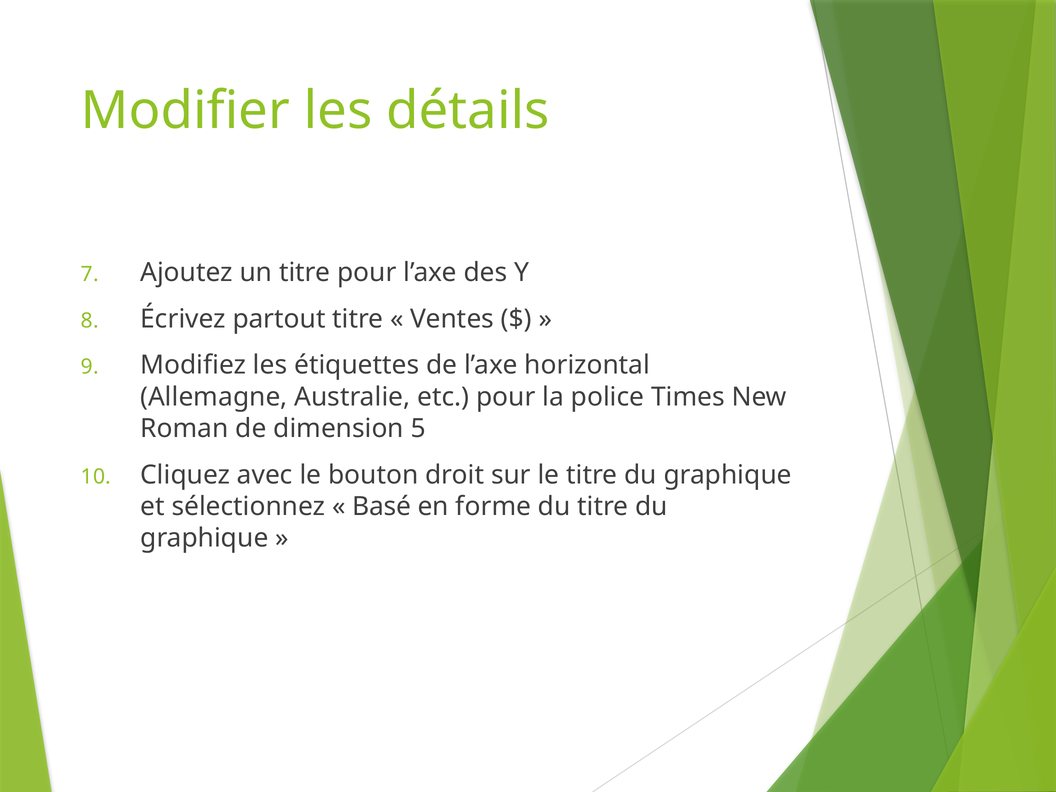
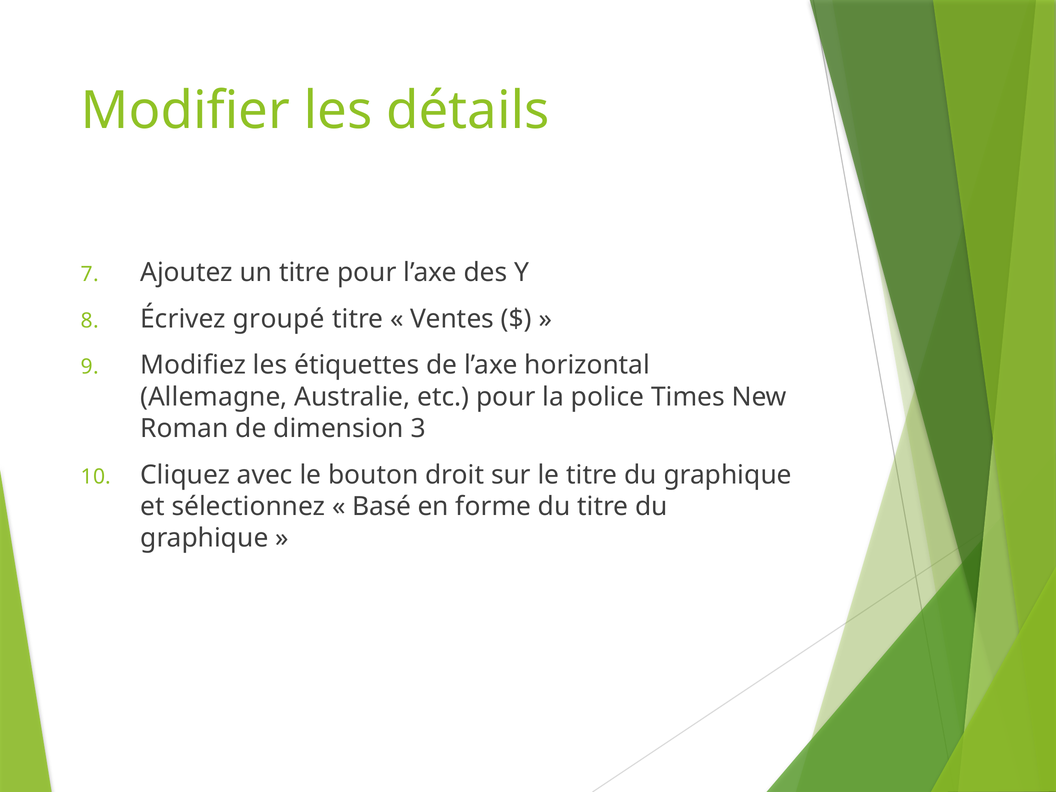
partout: partout -> groupé (279, 319)
5: 5 -> 3 (418, 429)
